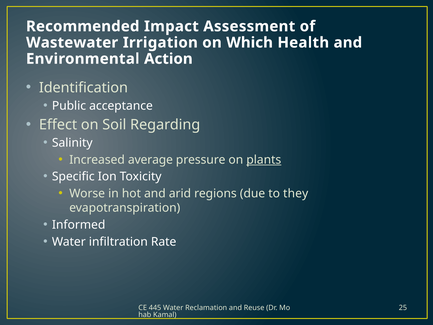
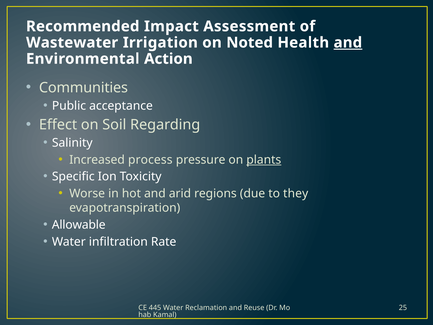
Which: Which -> Noted (250, 43)
and underline: none -> present (348, 43)
Identification: Identification -> Communities (83, 88)
average: average -> process (150, 160)
Informed: Informed -> Allowable (79, 225)
